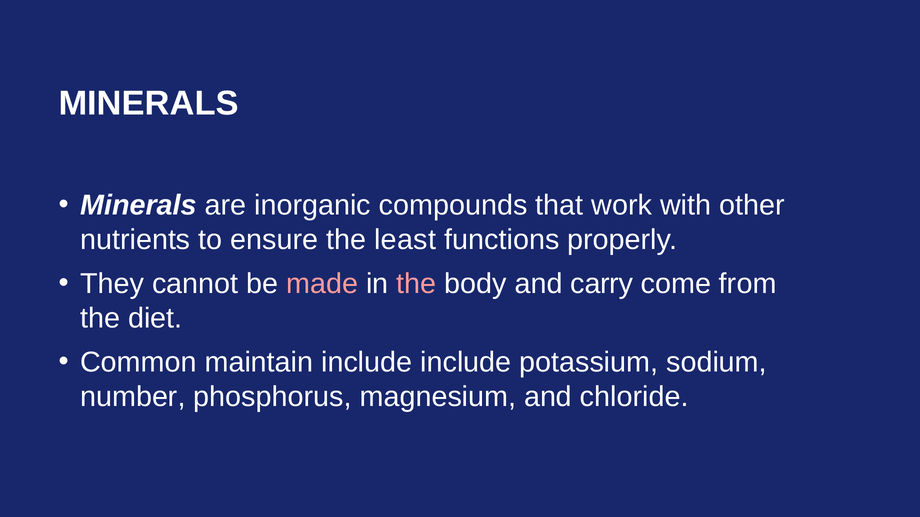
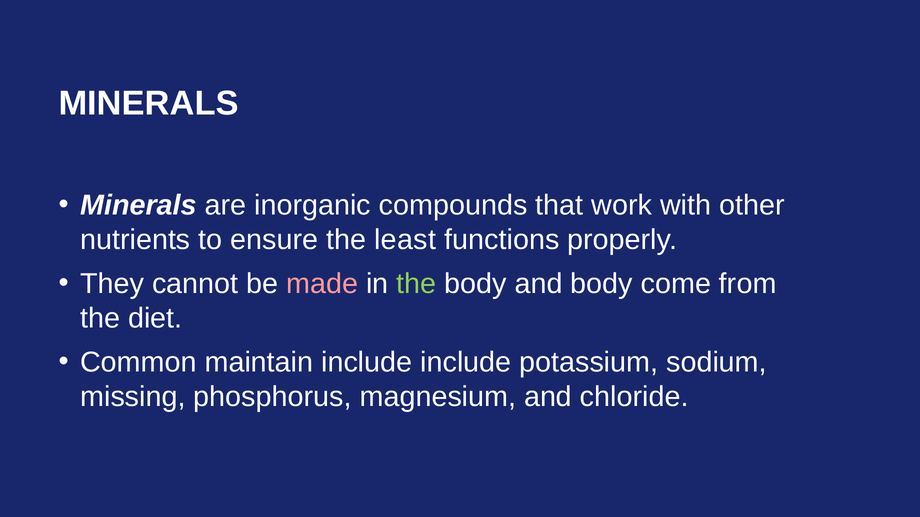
the colour: pink -> light green (416, 284)
and carry: carry -> body (602, 284)
number: number -> missing (133, 397)
